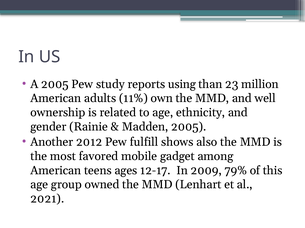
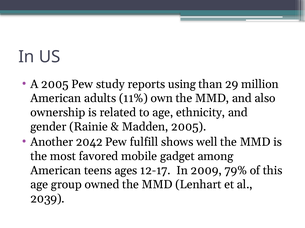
23: 23 -> 29 (232, 84)
well: well -> also (265, 99)
2012: 2012 -> 2042 (89, 143)
also: also -> well (207, 143)
2021: 2021 -> 2039 (47, 199)
